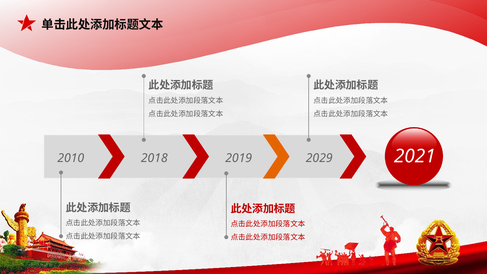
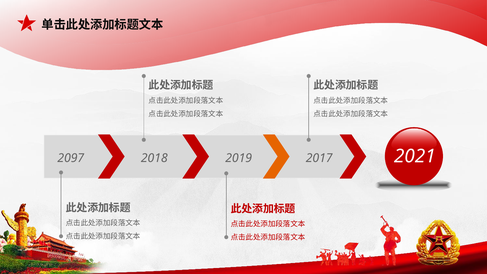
2010: 2010 -> 2097 (71, 158)
2029: 2029 -> 2017 (319, 158)
